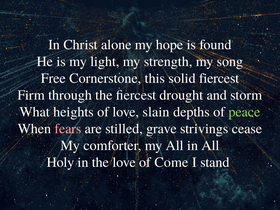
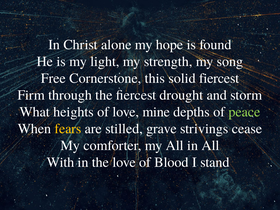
slain: slain -> mine (156, 112)
fears colour: pink -> yellow (68, 129)
Holy: Holy -> With (61, 162)
Come: Come -> Blood (171, 162)
